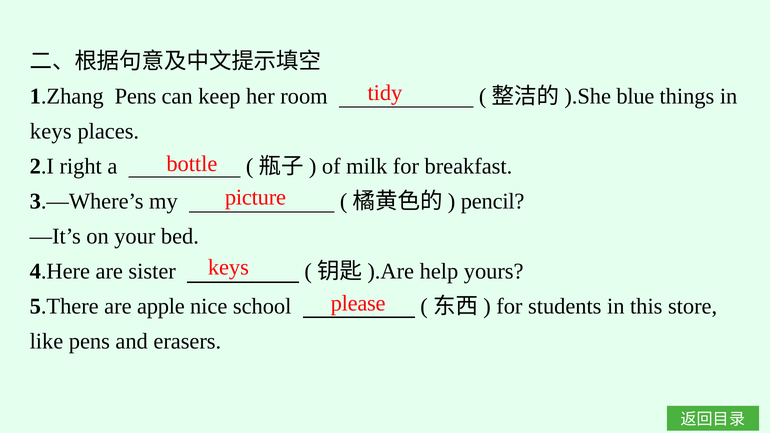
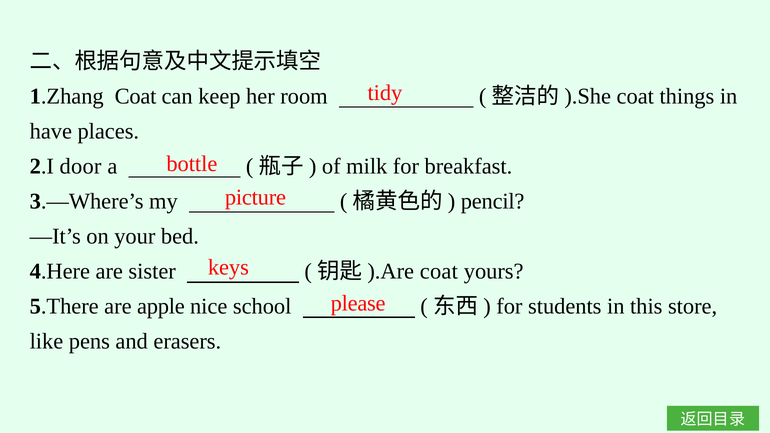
1.Zhang Pens: Pens -> Coat (136, 96)
blue: blue -> coat (635, 96)
keys: keys -> have (51, 131)
right: right -> door (81, 166)
help: help -> coat (439, 271)
